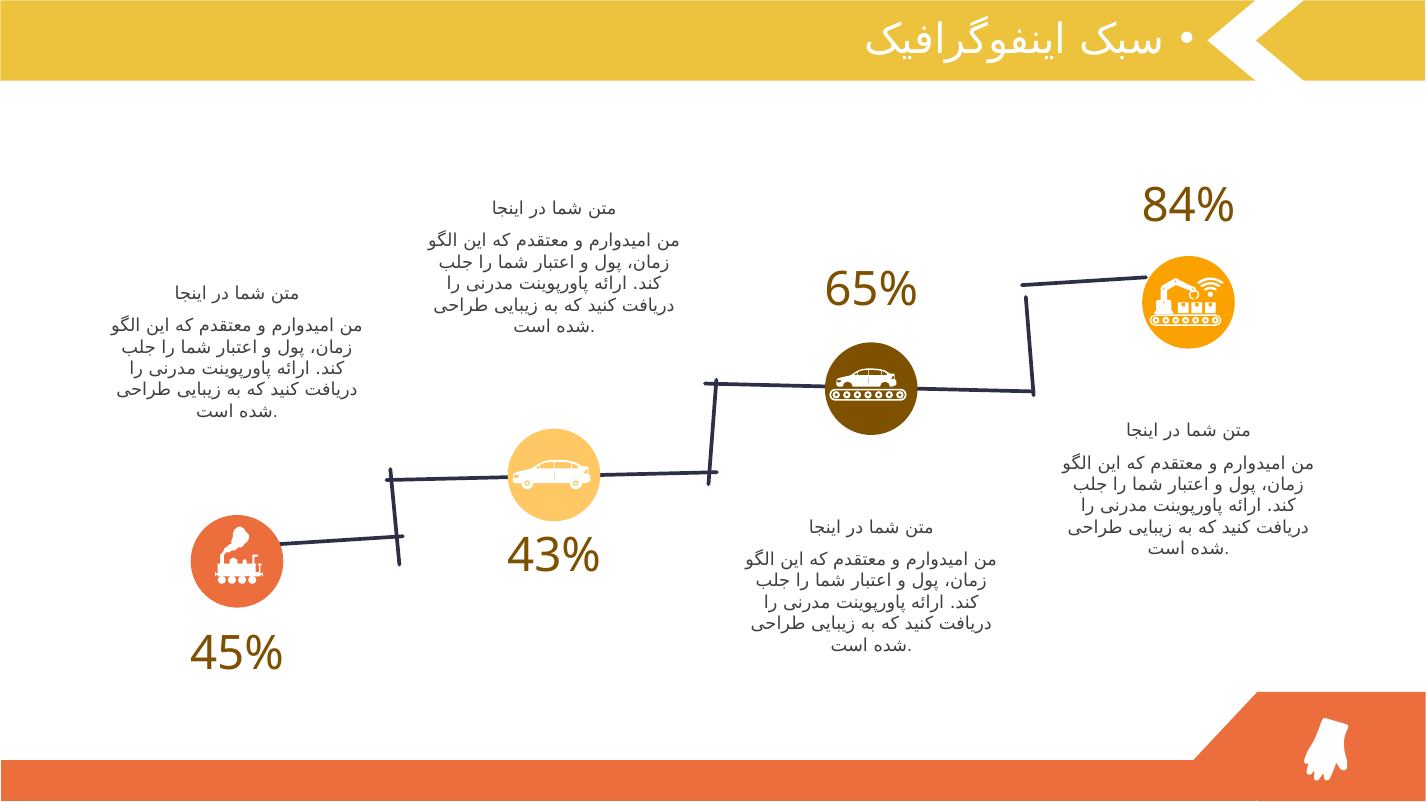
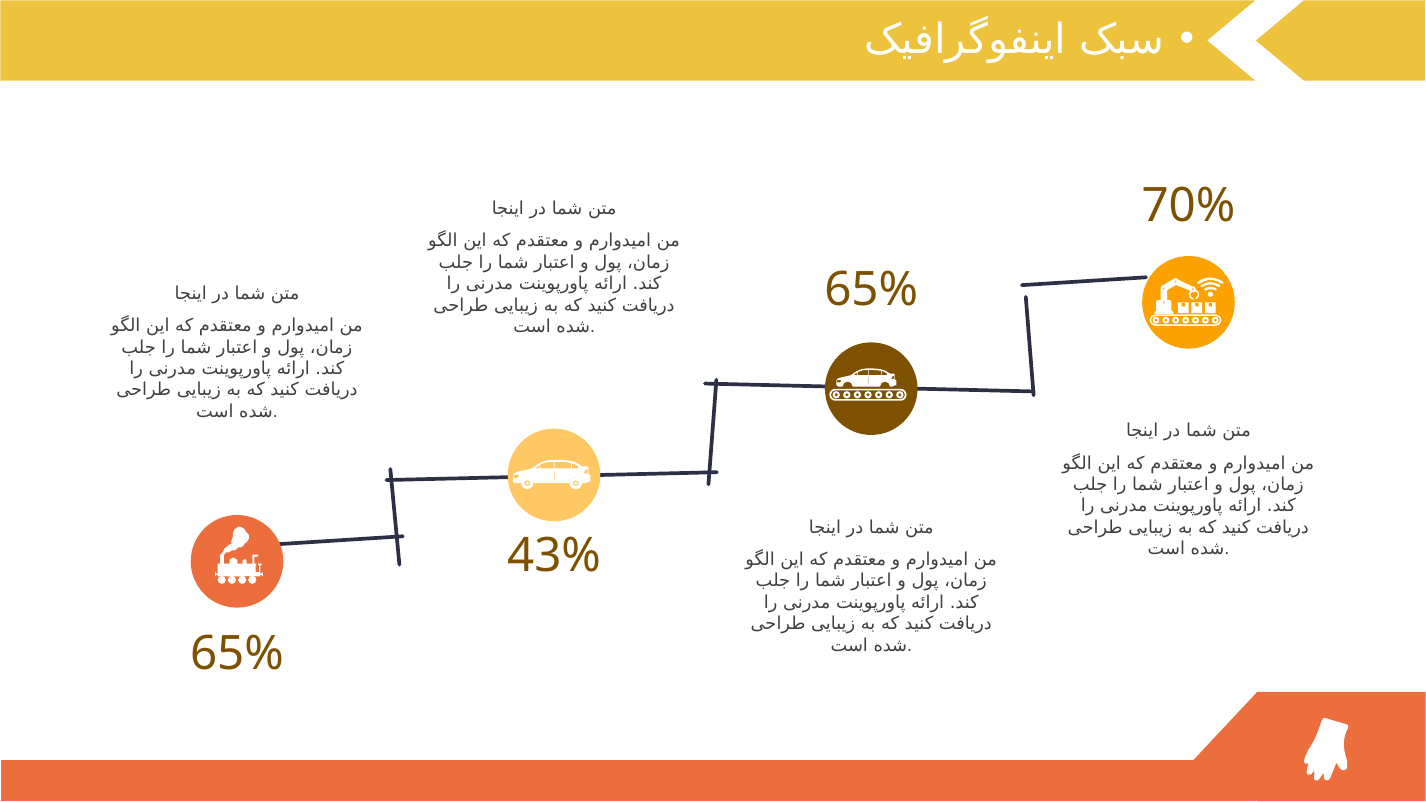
84%: 84% -> 70% (1188, 205)
45%: 45% -> 65% (237, 654)
